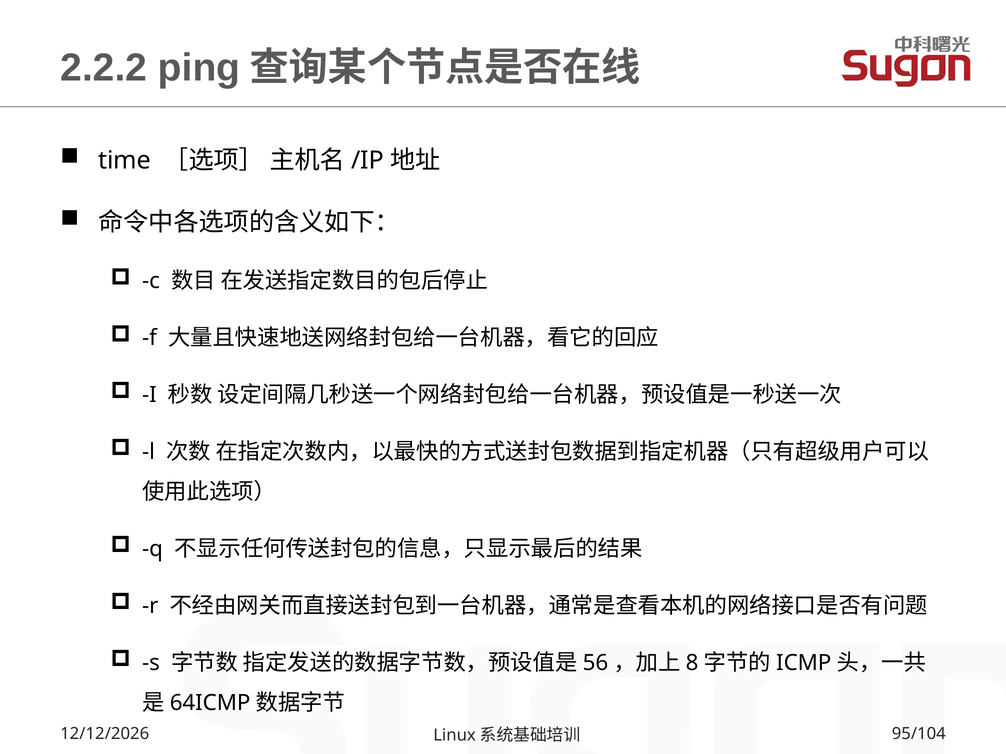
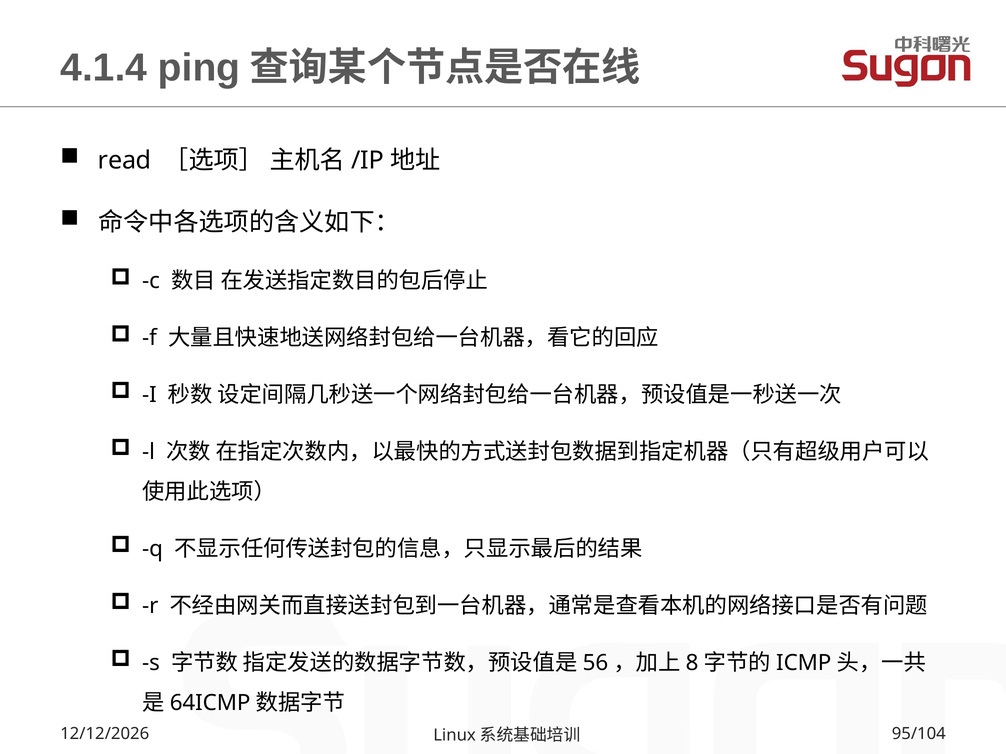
2.2.2: 2.2.2 -> 4.1.4 (104, 68)
time: time -> read (125, 161)
